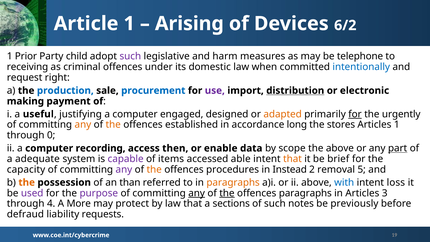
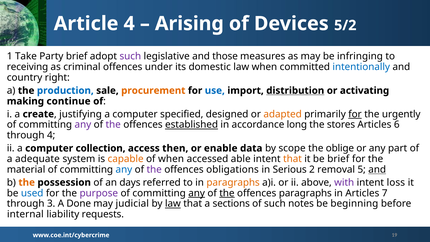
Article 1: 1 -> 4 (129, 24)
6/2: 6/2 -> 5/2 (345, 25)
Prior: Prior -> Take (26, 56)
Party child: child -> brief (77, 56)
harm: harm -> those (225, 56)
telephone: telephone -> infringing (360, 56)
request: request -> country (25, 78)
procurement colour: blue -> orange (153, 91)
use colour: purple -> blue (215, 91)
electronic: electronic -> activating (365, 91)
payment: payment -> continue (69, 101)
useful: useful -> create (38, 114)
engaged: engaged -> specified (182, 114)
any colour: orange -> purple (83, 125)
the colour: orange -> purple (113, 125)
established underline: none -> present (192, 125)
Articles 1: 1 -> 6 (397, 125)
through 0: 0 -> 4 (51, 135)
recording: recording -> collection (101, 148)
the above: above -> oblige (340, 148)
part underline: present -> none (398, 148)
capable colour: purple -> orange (126, 159)
of items: items -> when (171, 159)
capacity: capacity -> material (26, 169)
any colour: purple -> blue (124, 169)
the colour: orange -> purple (154, 169)
procedures: procedures -> obligations (233, 169)
Instead: Instead -> Serious (290, 169)
and underline: none -> present (377, 169)
than: than -> days (130, 182)
with colour: blue -> purple (344, 182)
used colour: purple -> blue (32, 193)
3: 3 -> 7 (385, 193)
4: 4 -> 3 (51, 204)
More: More -> Done (79, 204)
protect: protect -> judicial (132, 204)
law underline: none -> present (173, 204)
previously: previously -> beginning (354, 204)
defraud: defraud -> internal (25, 214)
